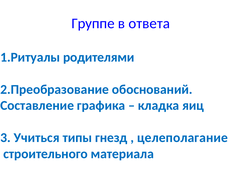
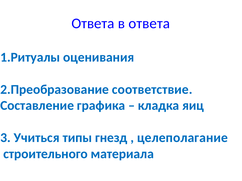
Группе: Группе -> Ответа (93, 23)
родителями: родителями -> оценивания (99, 57)
обоснований: обоснований -> соответствие (152, 90)
